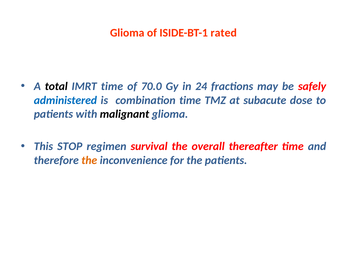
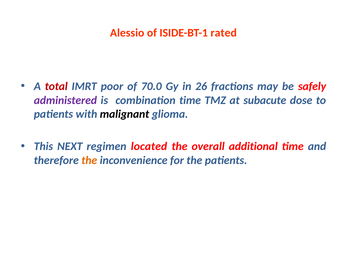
Glioma: Glioma -> Alessio (127, 33)
total colour: black -> red (56, 86)
IMRT time: time -> poor (112, 86)
24: 24 -> 26 (201, 86)
administered colour: blue -> purple (65, 100)
STOP: STOP -> NEXT (70, 147)
survival: survival -> located (149, 147)
thereafter: thereafter -> additional (253, 147)
